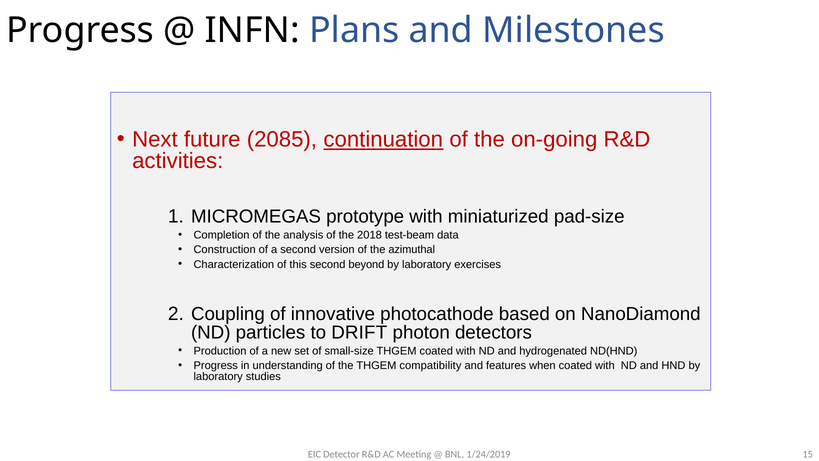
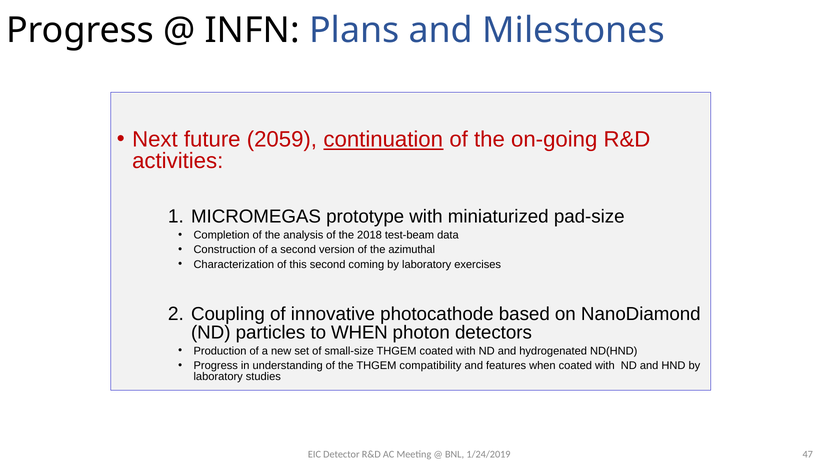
2085: 2085 -> 2059 (282, 139)
beyond: beyond -> coming (366, 264)
to DRIFT: DRIFT -> WHEN (359, 332)
15: 15 -> 47 (808, 454)
